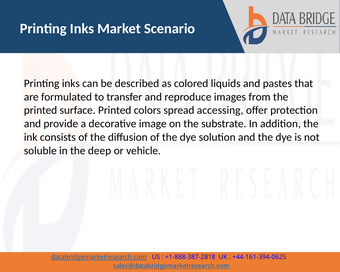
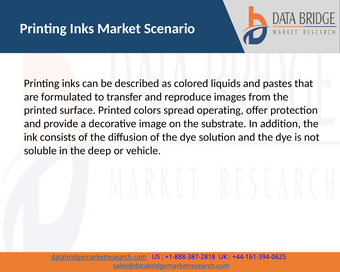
accessing: accessing -> operating (220, 110)
